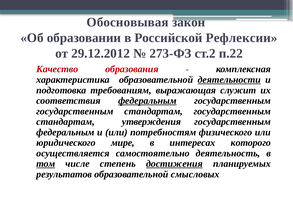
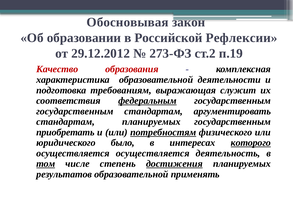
п.22: п.22 -> п.19 (231, 54)
деятельности underline: present -> none (229, 80)
стандартам государственным: государственным -> аргументировать (232, 112)
стандартам утверждения: утверждения -> планируемых (151, 122)
федеральным: федеральным -> приобретать (65, 133)
потребностям underline: none -> present (163, 133)
мире: мире -> было (123, 143)
которого underline: none -> present (251, 143)
осуществляется самостоятельно: самостоятельно -> осуществляется (153, 154)
смысловых: смысловых -> применять (195, 175)
